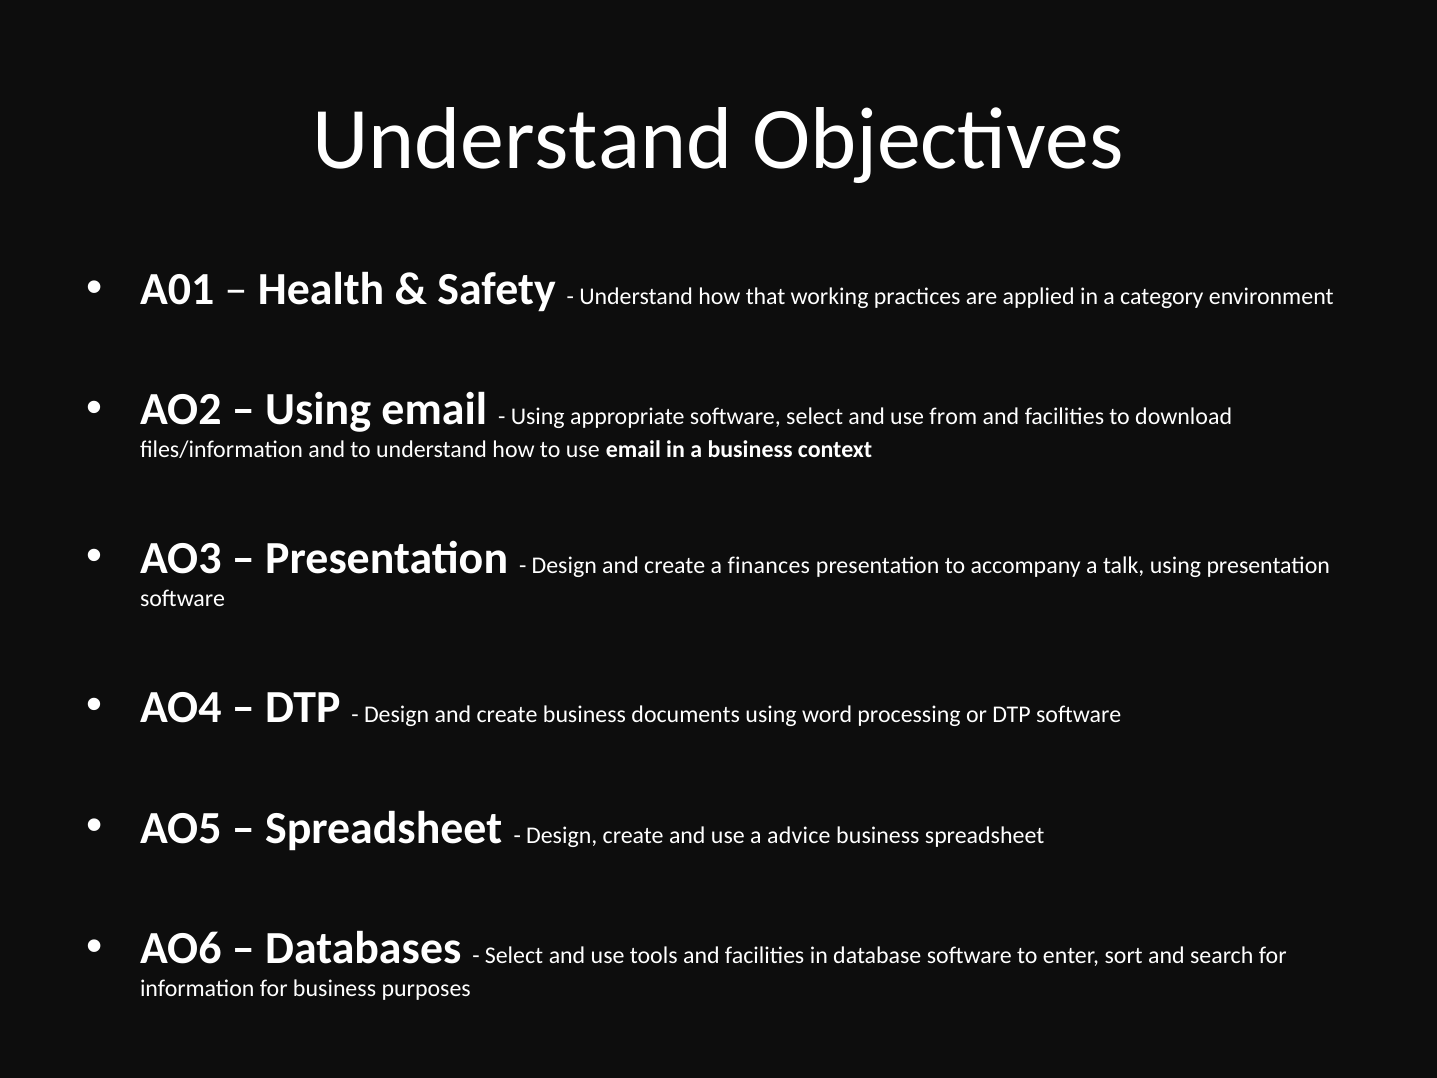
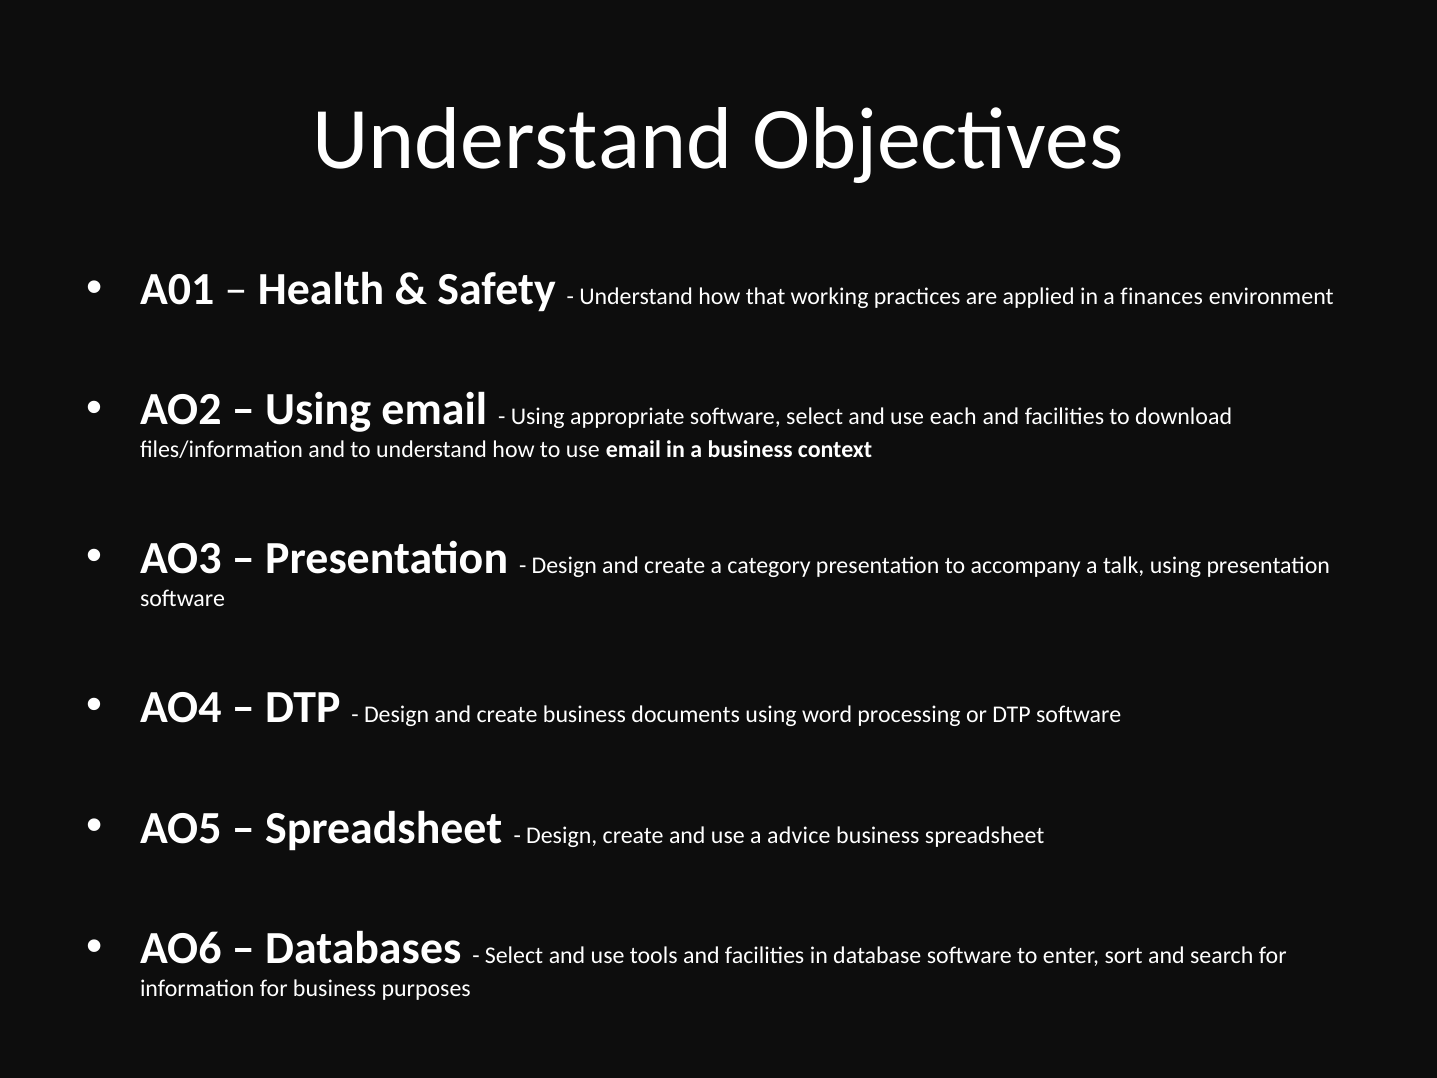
category: category -> finances (1162, 297)
from: from -> each (953, 417)
finances: finances -> category (769, 566)
